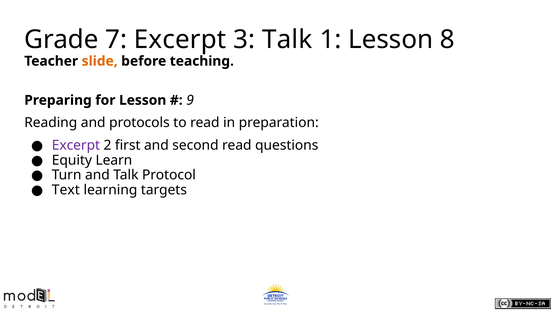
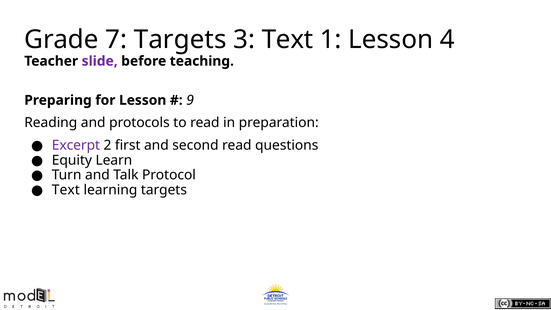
7 Excerpt: Excerpt -> Targets (180, 40)
3 Talk: Talk -> Text (288, 40)
8: 8 -> 4 (447, 40)
slide colour: orange -> purple (100, 61)
